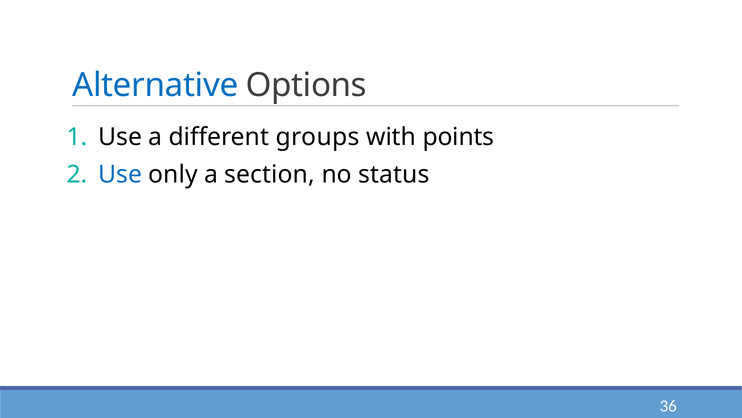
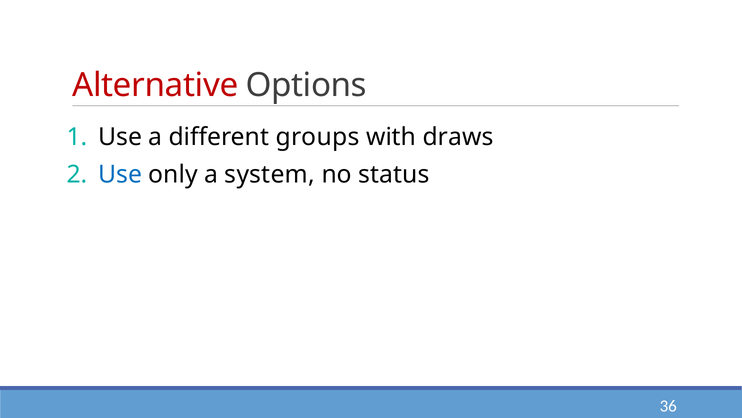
Alternative colour: blue -> red (155, 85)
points: points -> draws (458, 137)
section: section -> system (270, 174)
